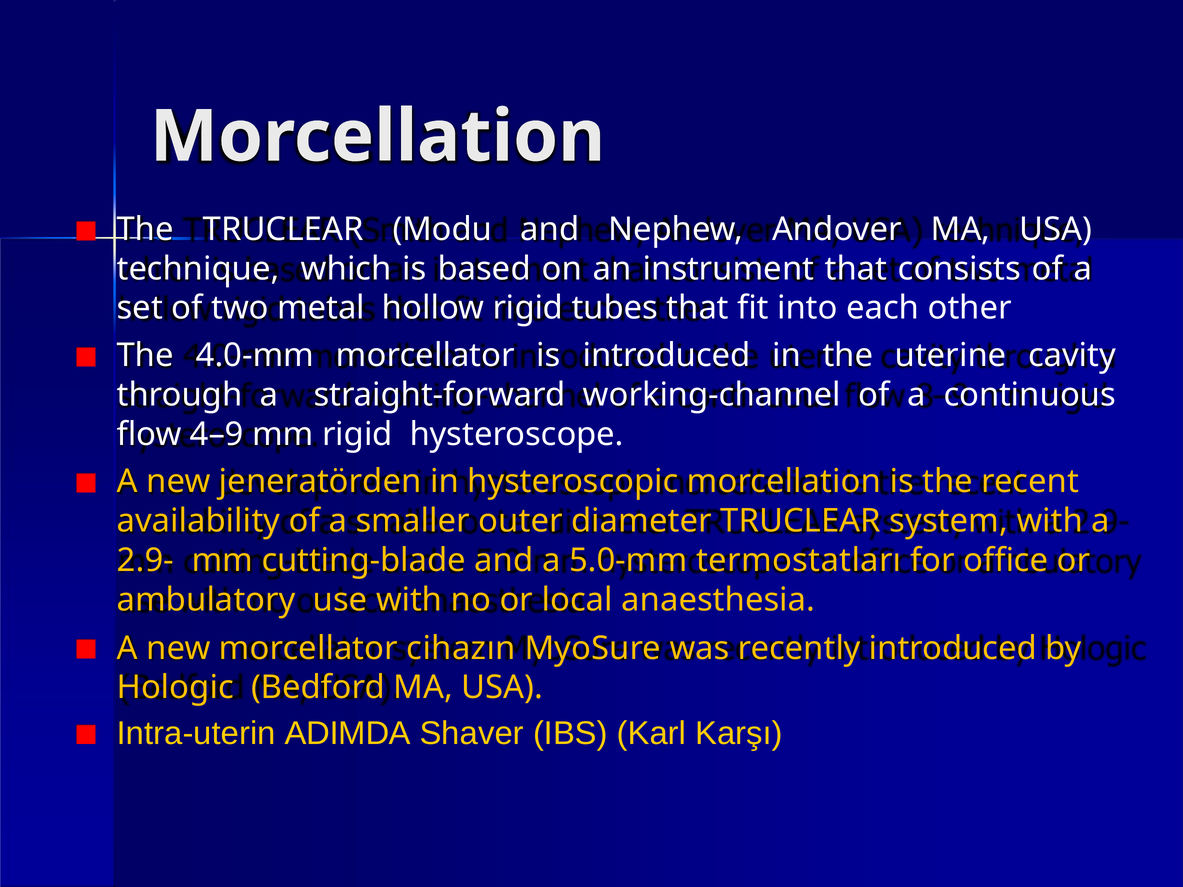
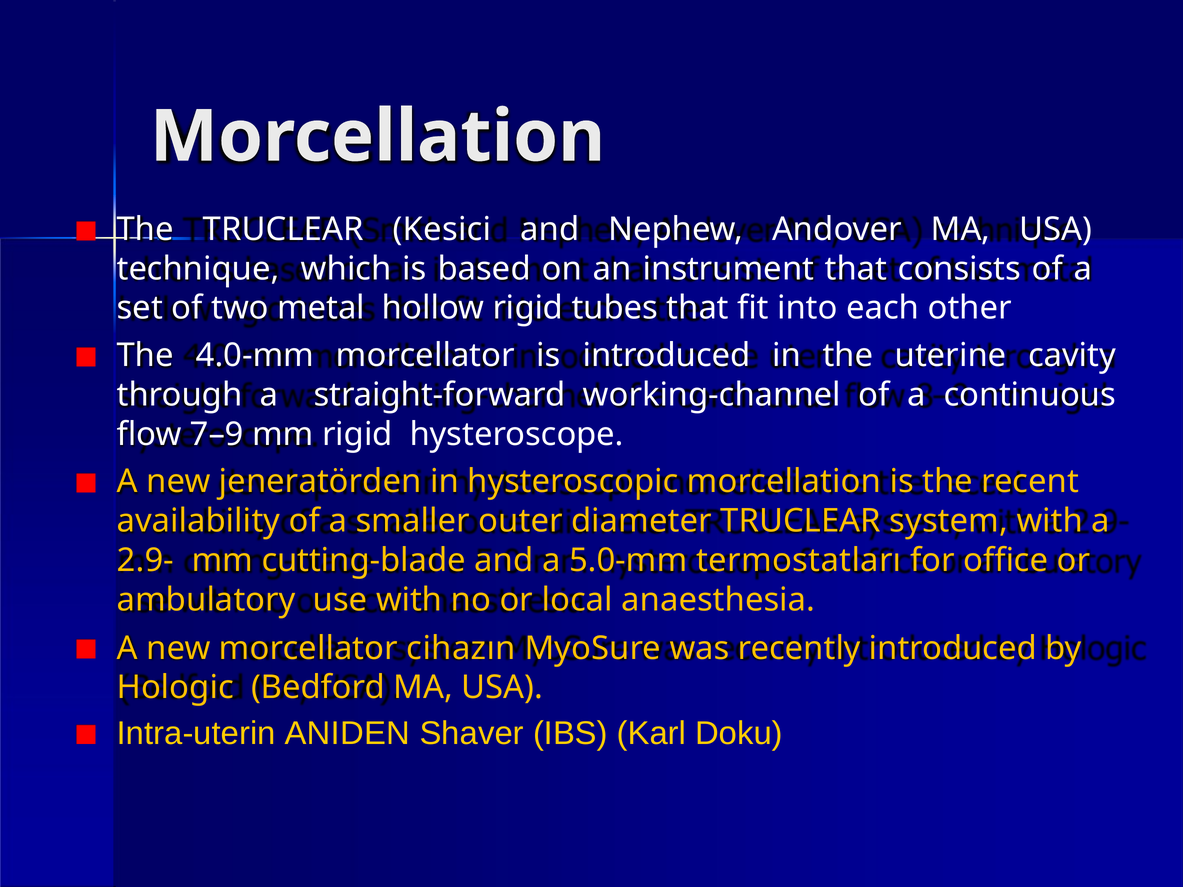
Modu: Modu -> Kesici (442, 229)
4–9: 4–9 -> 7–9 (217, 434)
ADIMDA: ADIMDA -> ANIDEN (347, 733)
Karşı: Karşı -> Doku (739, 733)
